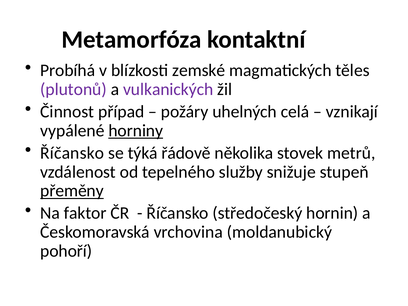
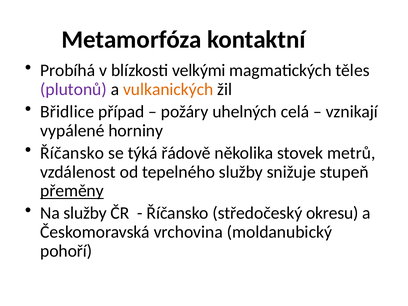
zemské: zemské -> velkými (199, 70)
vulkanických colour: purple -> orange (168, 89)
Činnost: Činnost -> Břidlice (67, 112)
horniny underline: present -> none (136, 131)
Na faktor: faktor -> služby (85, 213)
hornin: hornin -> okresu (332, 213)
